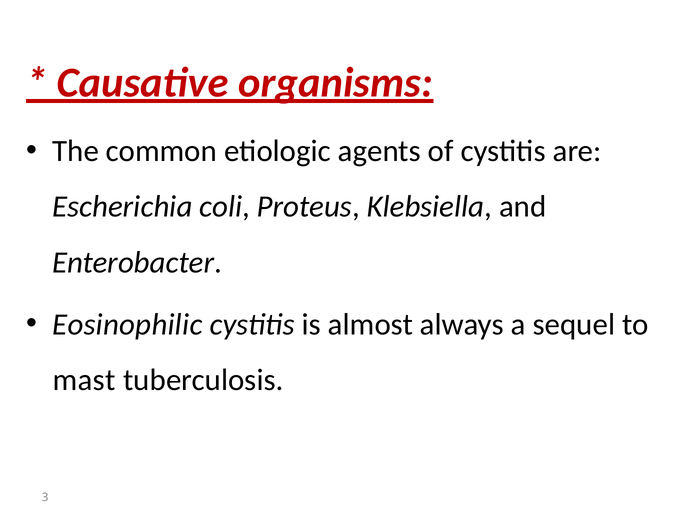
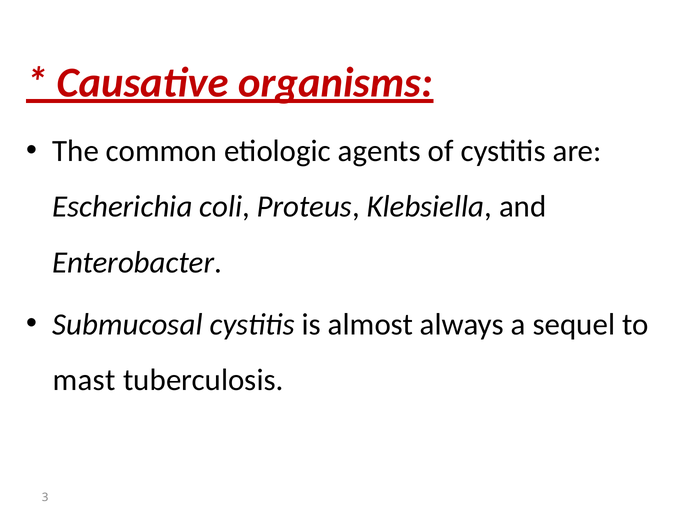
Eosinophilic: Eosinophilic -> Submucosal (127, 324)
